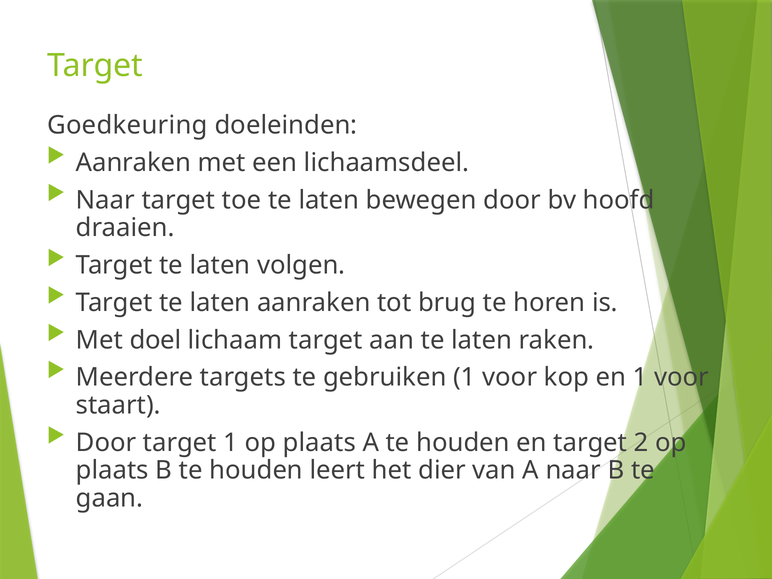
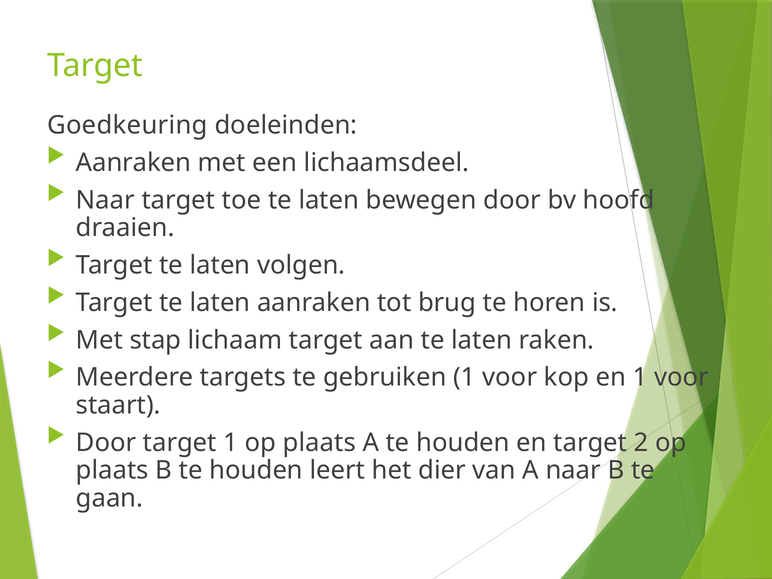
doel: doel -> stap (155, 340)
